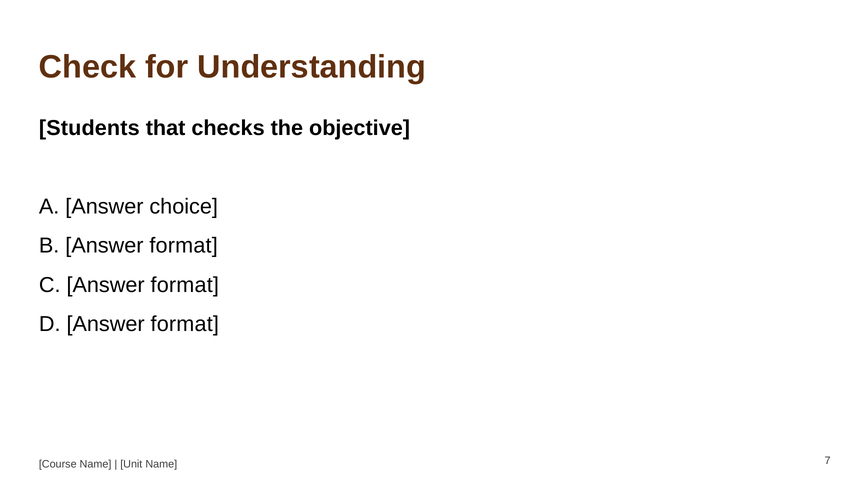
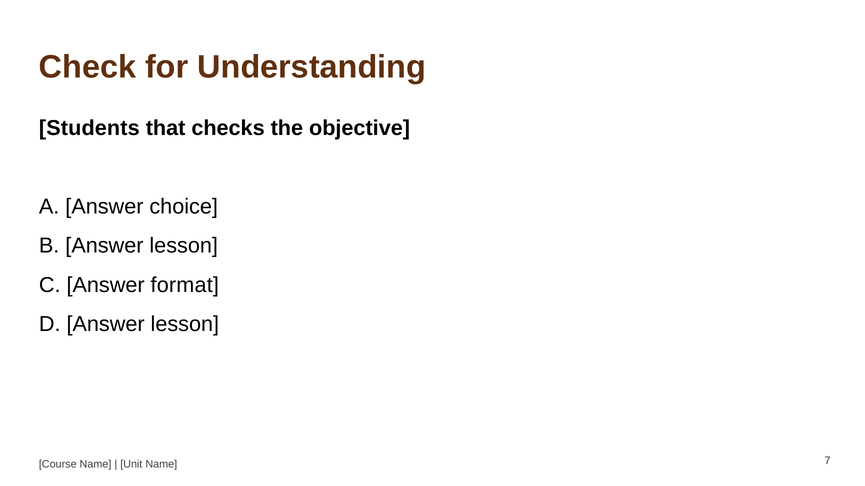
B Answer format: format -> lesson (184, 246)
D Answer format: format -> lesson (185, 324)
